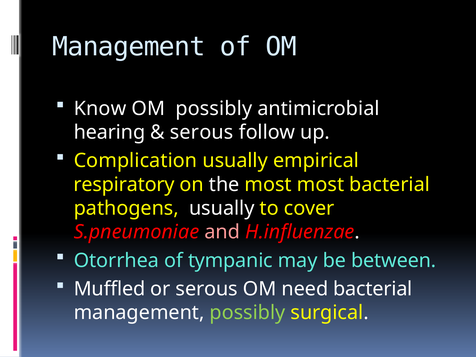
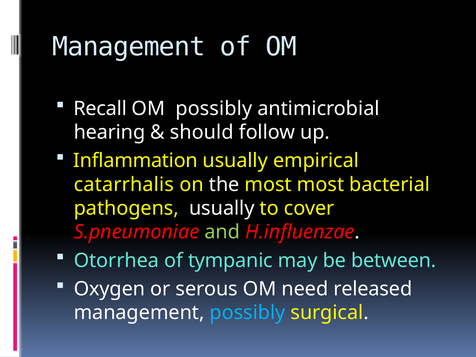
Know: Know -> Recall (100, 108)
serous: serous -> should (202, 132)
Complication: Complication -> Inflammation (136, 161)
respiratory: respiratory -> catarrhalis (124, 184)
and colour: pink -> light green (222, 232)
Muffled: Muffled -> Oxygen (109, 289)
need bacterial: bacterial -> released (373, 289)
possibly colour: light green -> light blue (247, 313)
